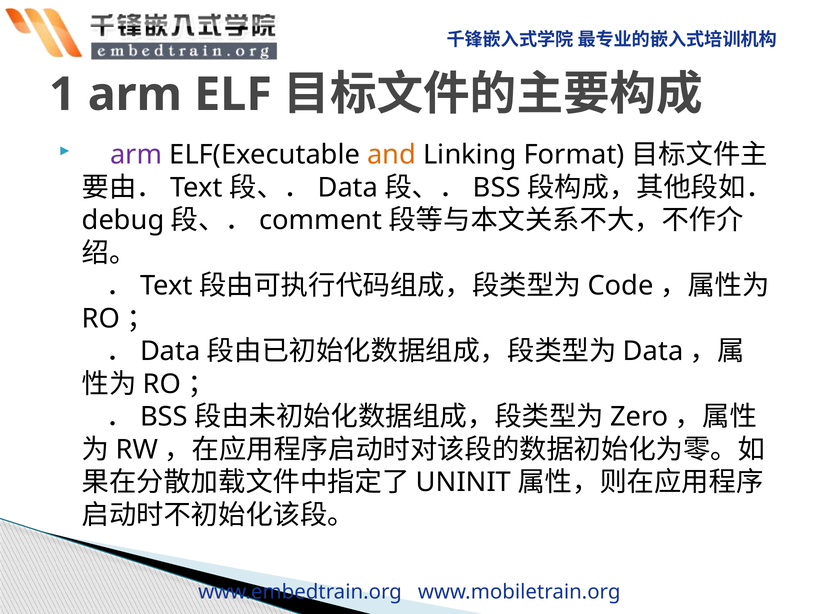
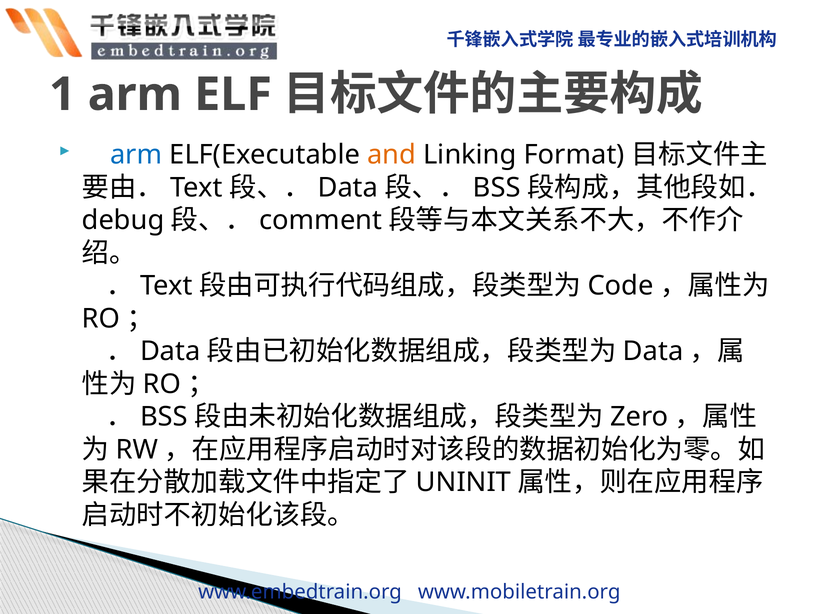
arm colour: purple -> blue (136, 155)
